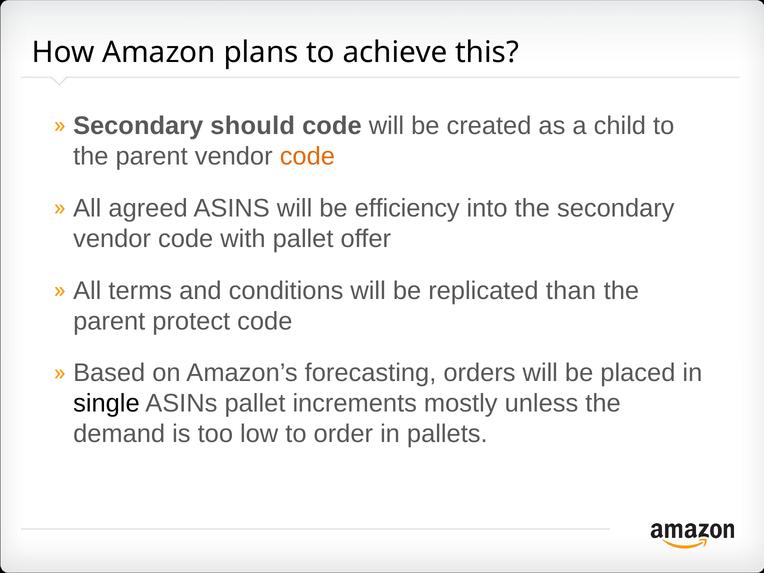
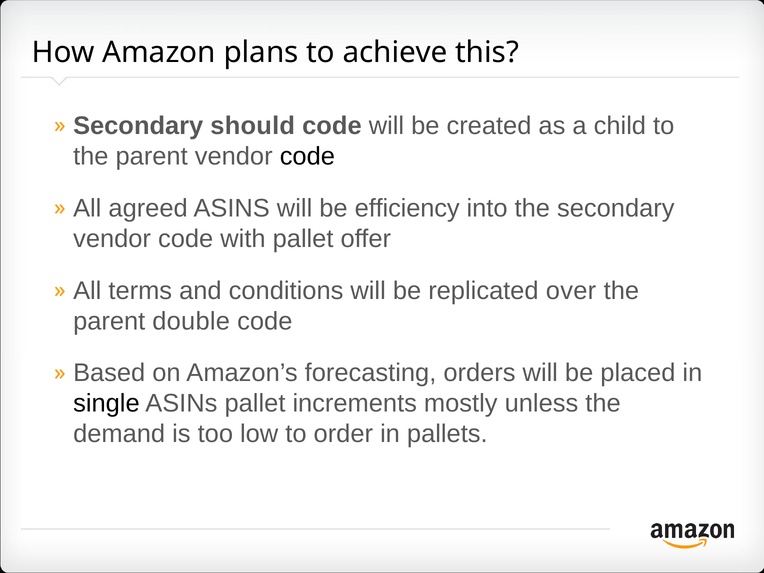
code colour: orange -> black (307, 156)
than: than -> over (571, 291)
protect: protect -> double (191, 321)
